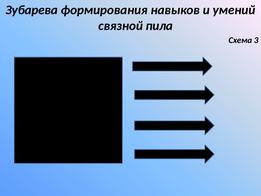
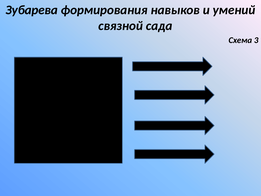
пила: пила -> сада (159, 26)
